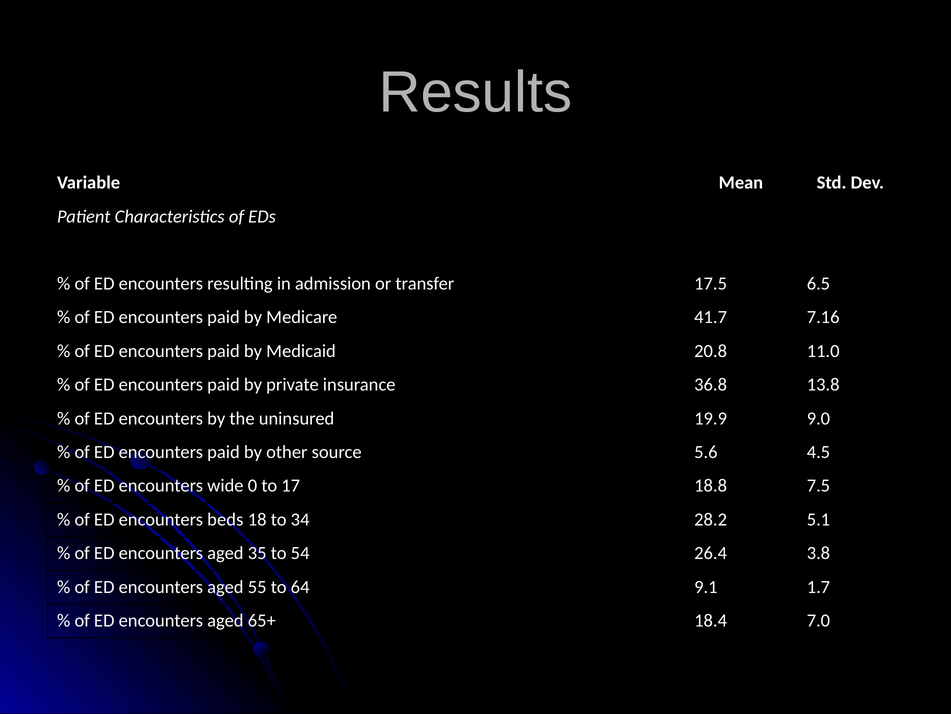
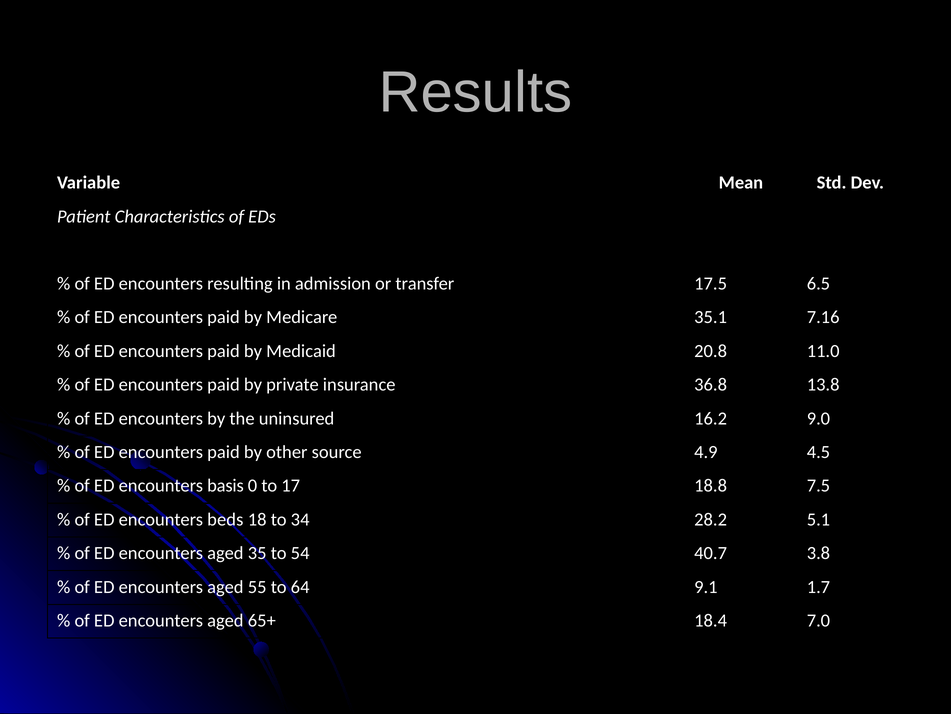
41.7: 41.7 -> 35.1 (711, 317)
19.9: 19.9 -> 16.2 (711, 418)
5.6: 5.6 -> 4.9 (706, 452)
wide: wide -> basis (225, 485)
26.4: 26.4 -> 40.7 (711, 553)
